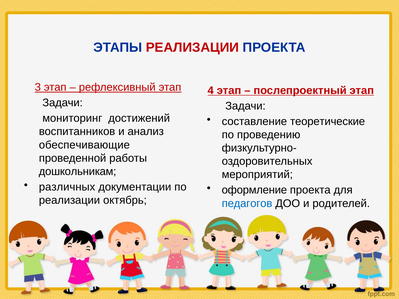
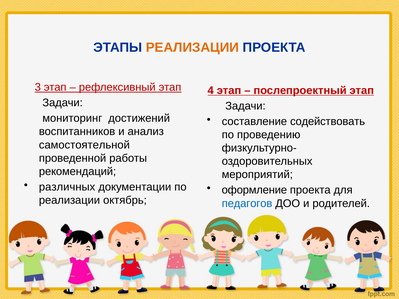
РЕАЛИЗАЦИИ colour: red -> orange (192, 47)
теоретические: теоретические -> содействовать (328, 122)
обеспечивающие: обеспечивающие -> самостоятельной (84, 145)
дошкольникам: дошкольникам -> рекомендаций (77, 172)
